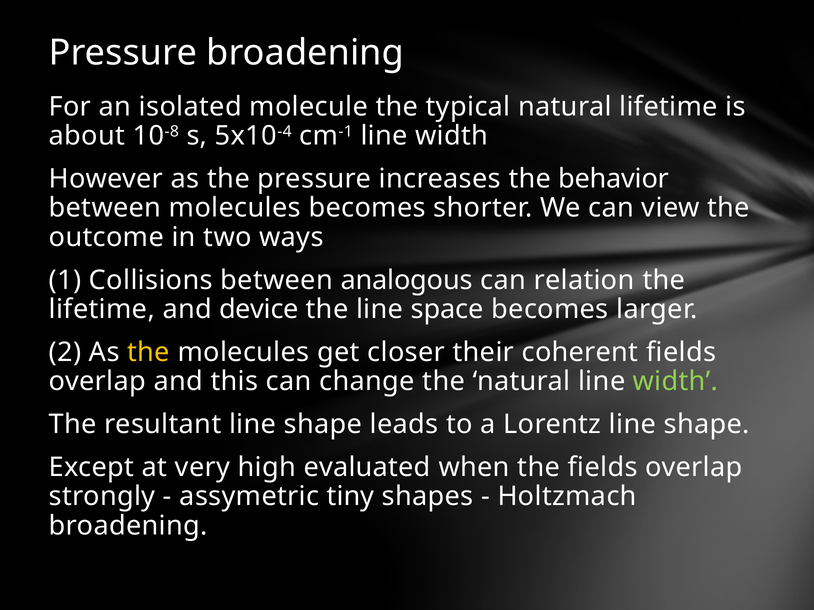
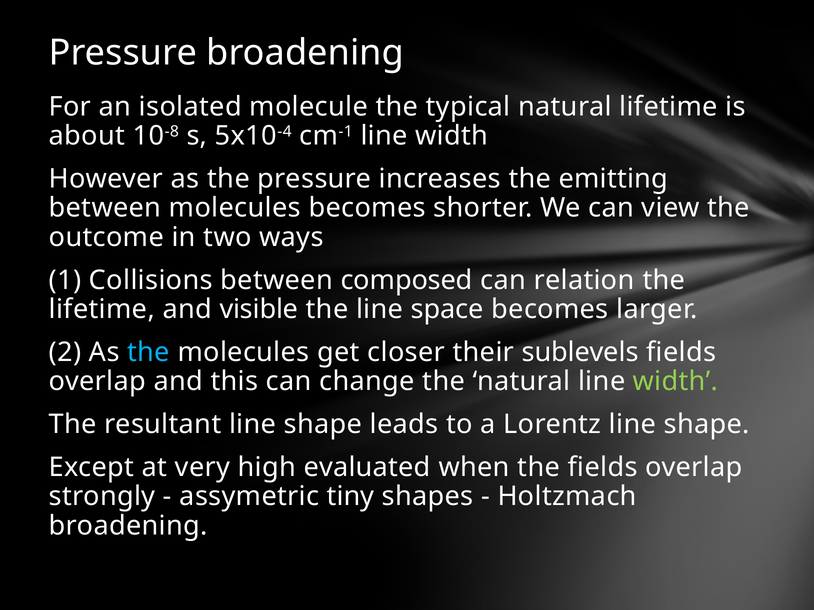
behavior: behavior -> emitting (613, 179)
analogous: analogous -> composed (407, 280)
device: device -> visible (259, 310)
the colour: yellow -> light blue (149, 352)
coherent: coherent -> sublevels (580, 352)
